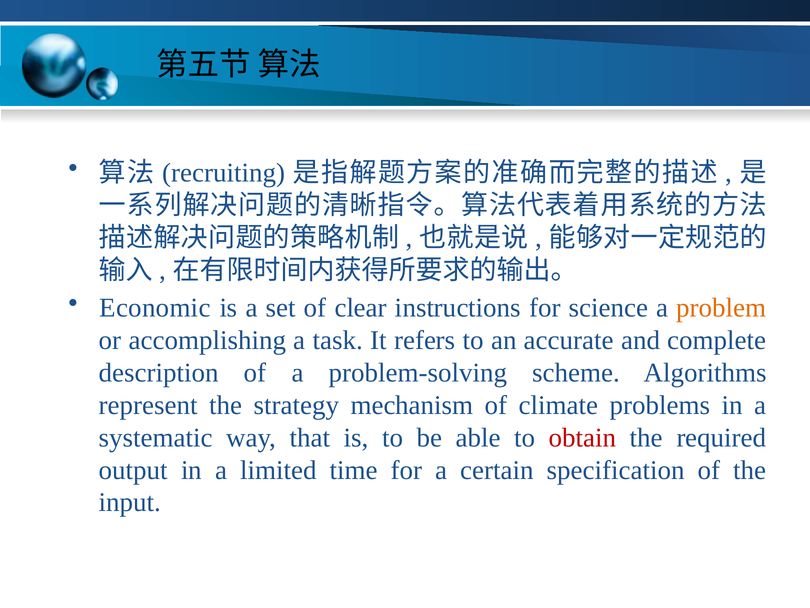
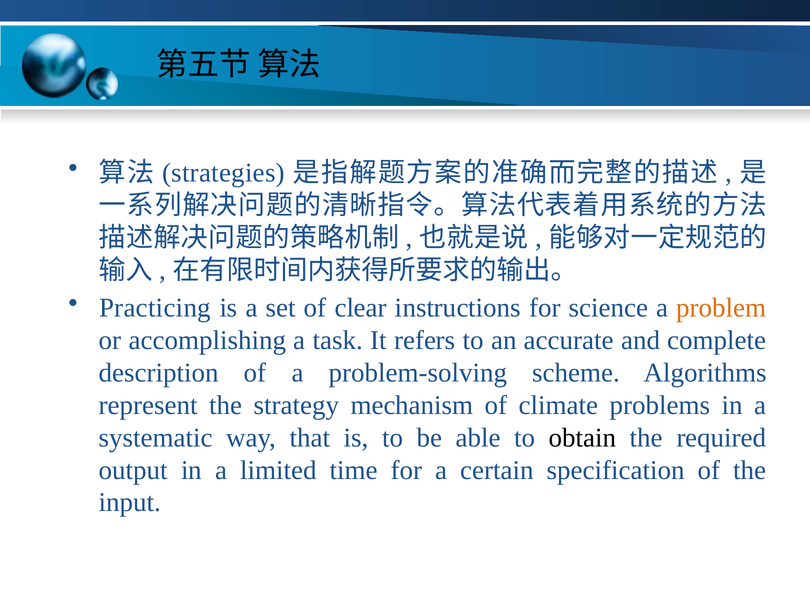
recruiting: recruiting -> strategies (223, 173)
Economic: Economic -> Practicing (155, 308)
obtain colour: red -> black (583, 437)
